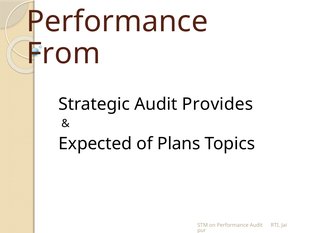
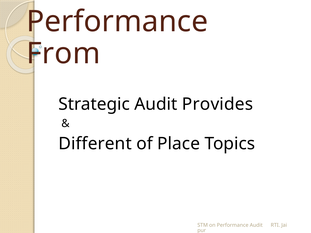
Expected: Expected -> Different (95, 144)
Plans: Plans -> Place (179, 144)
